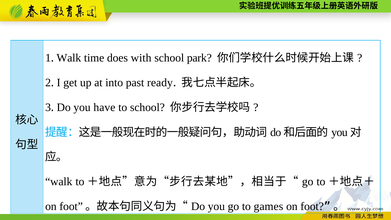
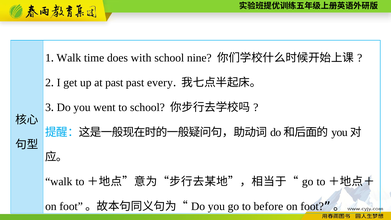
park: park -> nine (199, 58)
at into: into -> past (114, 83)
ready: ready -> every (160, 83)
have: have -> went (104, 107)
games: games -> before (268, 206)
